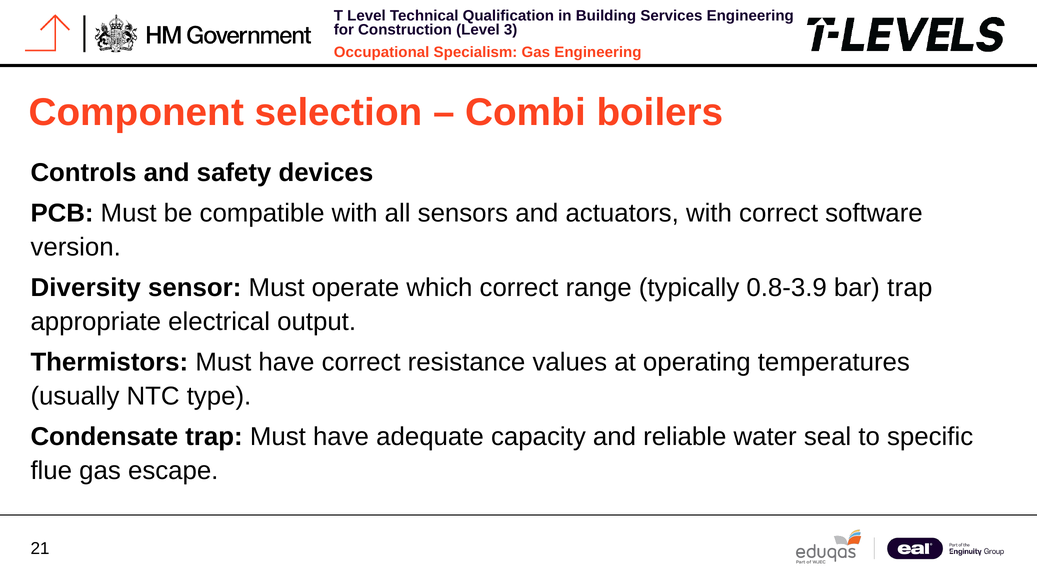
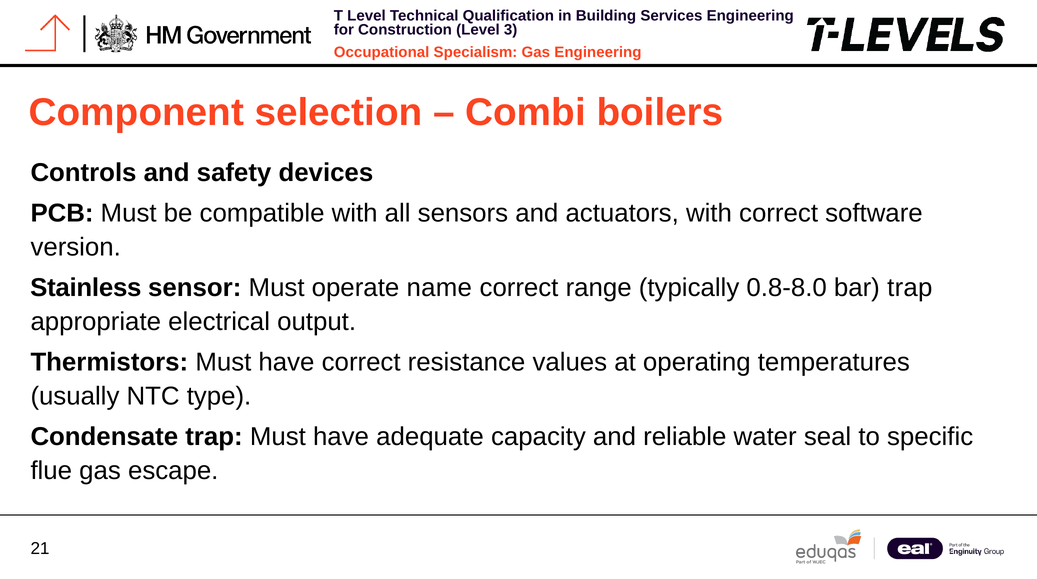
Diversity: Diversity -> Stainless (86, 288)
which: which -> name (439, 288)
0.8-3.9: 0.8-3.9 -> 0.8-8.0 (787, 288)
